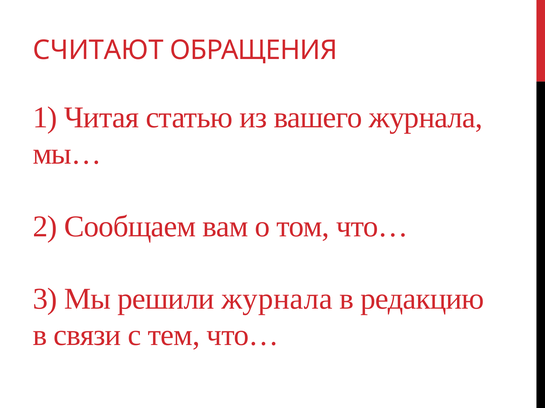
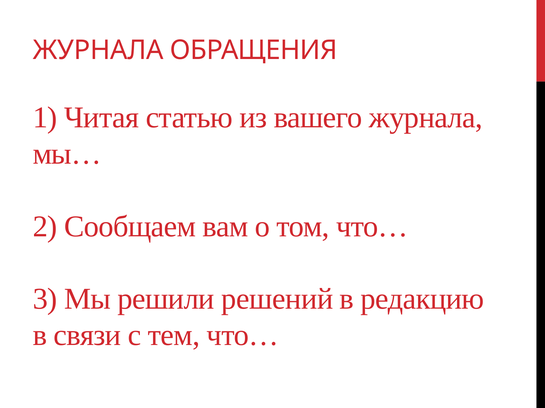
СЧИТАЮТ: СЧИТАЮТ -> ЖУРНАЛА (98, 50)
решили журнала: журнала -> решений (277, 299)
